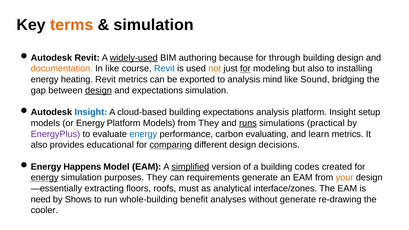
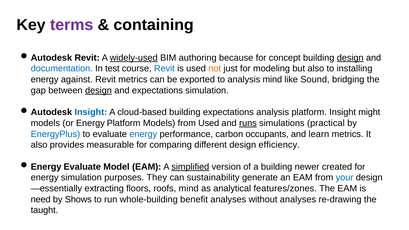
terms colour: orange -> purple (72, 25)
simulation: simulation -> containing (154, 25)
through: through -> concept (285, 58)
design underline: none -> present (350, 58)
documentation colour: orange -> blue (62, 69)
In like: like -> test (112, 69)
for underline: present -> none (245, 69)
heating: heating -> against (77, 80)
setup: setup -> might (369, 112)
from They: They -> Used (209, 123)
EnergyPlus colour: purple -> blue (55, 134)
evaluating: evaluating -> occupants (267, 134)
educational: educational -> measurable (110, 145)
comparing underline: present -> none (171, 145)
decisions: decisions -> efficiency (279, 145)
Happens: Happens -> Evaluate (82, 167)
codes: codes -> newer (307, 167)
energy underline: present -> none (45, 178)
requirements: requirements -> sustainability (213, 178)
your colour: orange -> blue (345, 178)
roofs must: must -> mind (189, 189)
interface/zones: interface/zones -> features/zones (285, 189)
without generate: generate -> analyses (298, 199)
cooler: cooler -> taught (44, 210)
